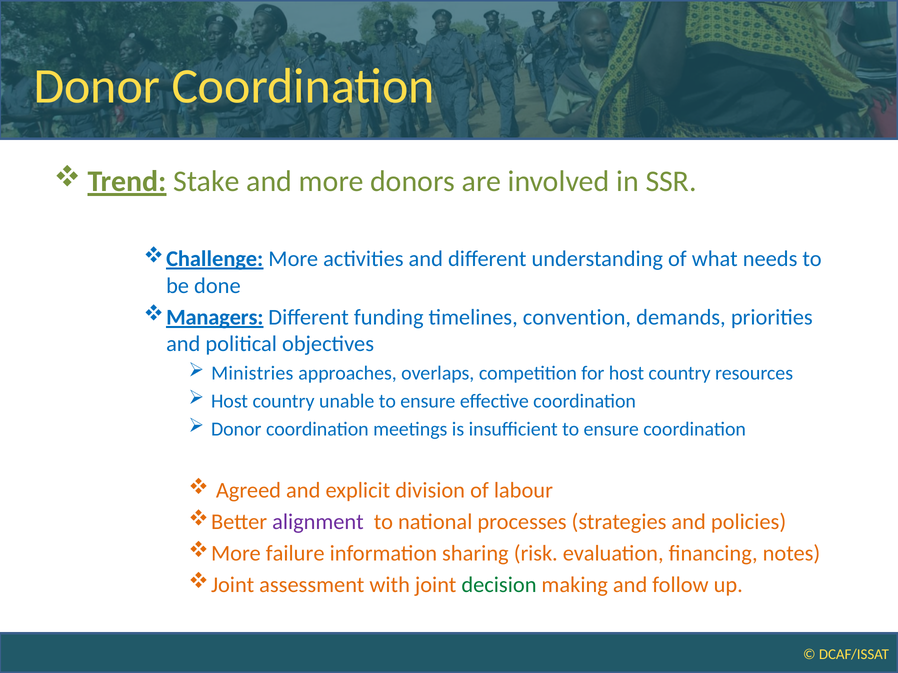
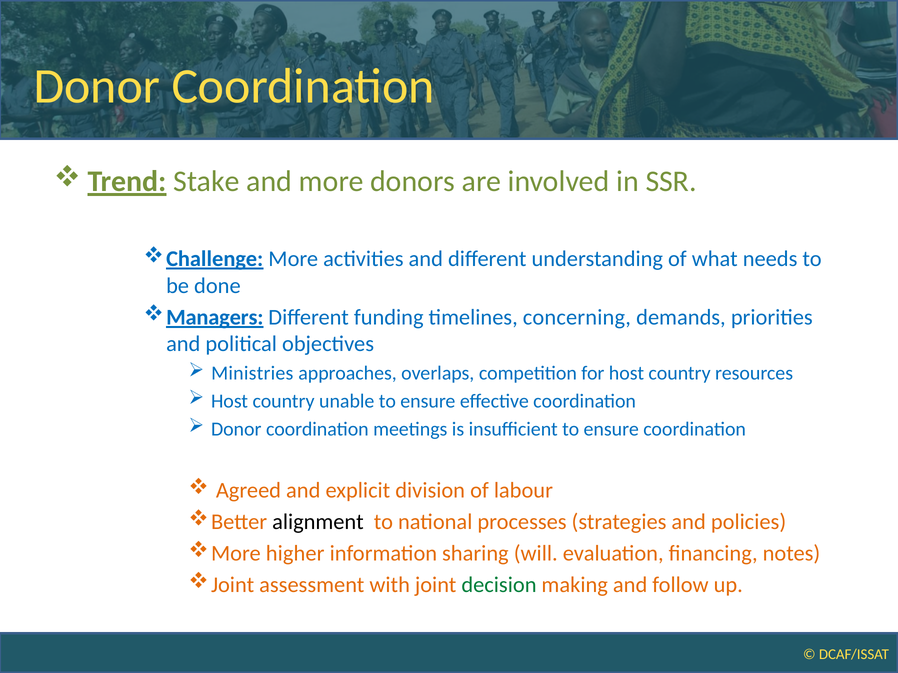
convention: convention -> concerning (577, 317)
alignment colour: purple -> black (318, 522)
failure: failure -> higher (295, 554)
risk: risk -> will (536, 554)
